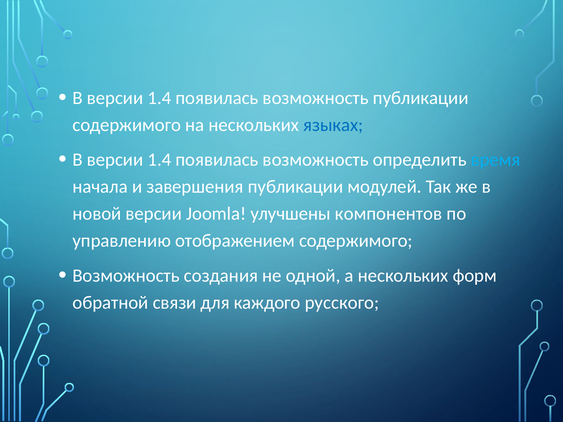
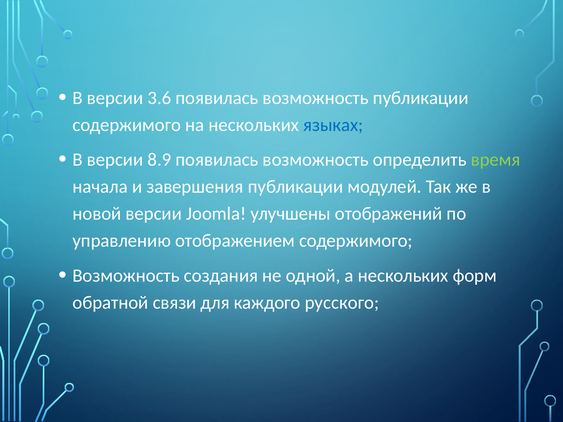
1.4: 1.4 -> 3.6 (159, 98)
1.4: 1.4 -> 8.9 (159, 160)
время colour: light blue -> light green (496, 160)
компонентов: компонентов -> отображений (389, 214)
